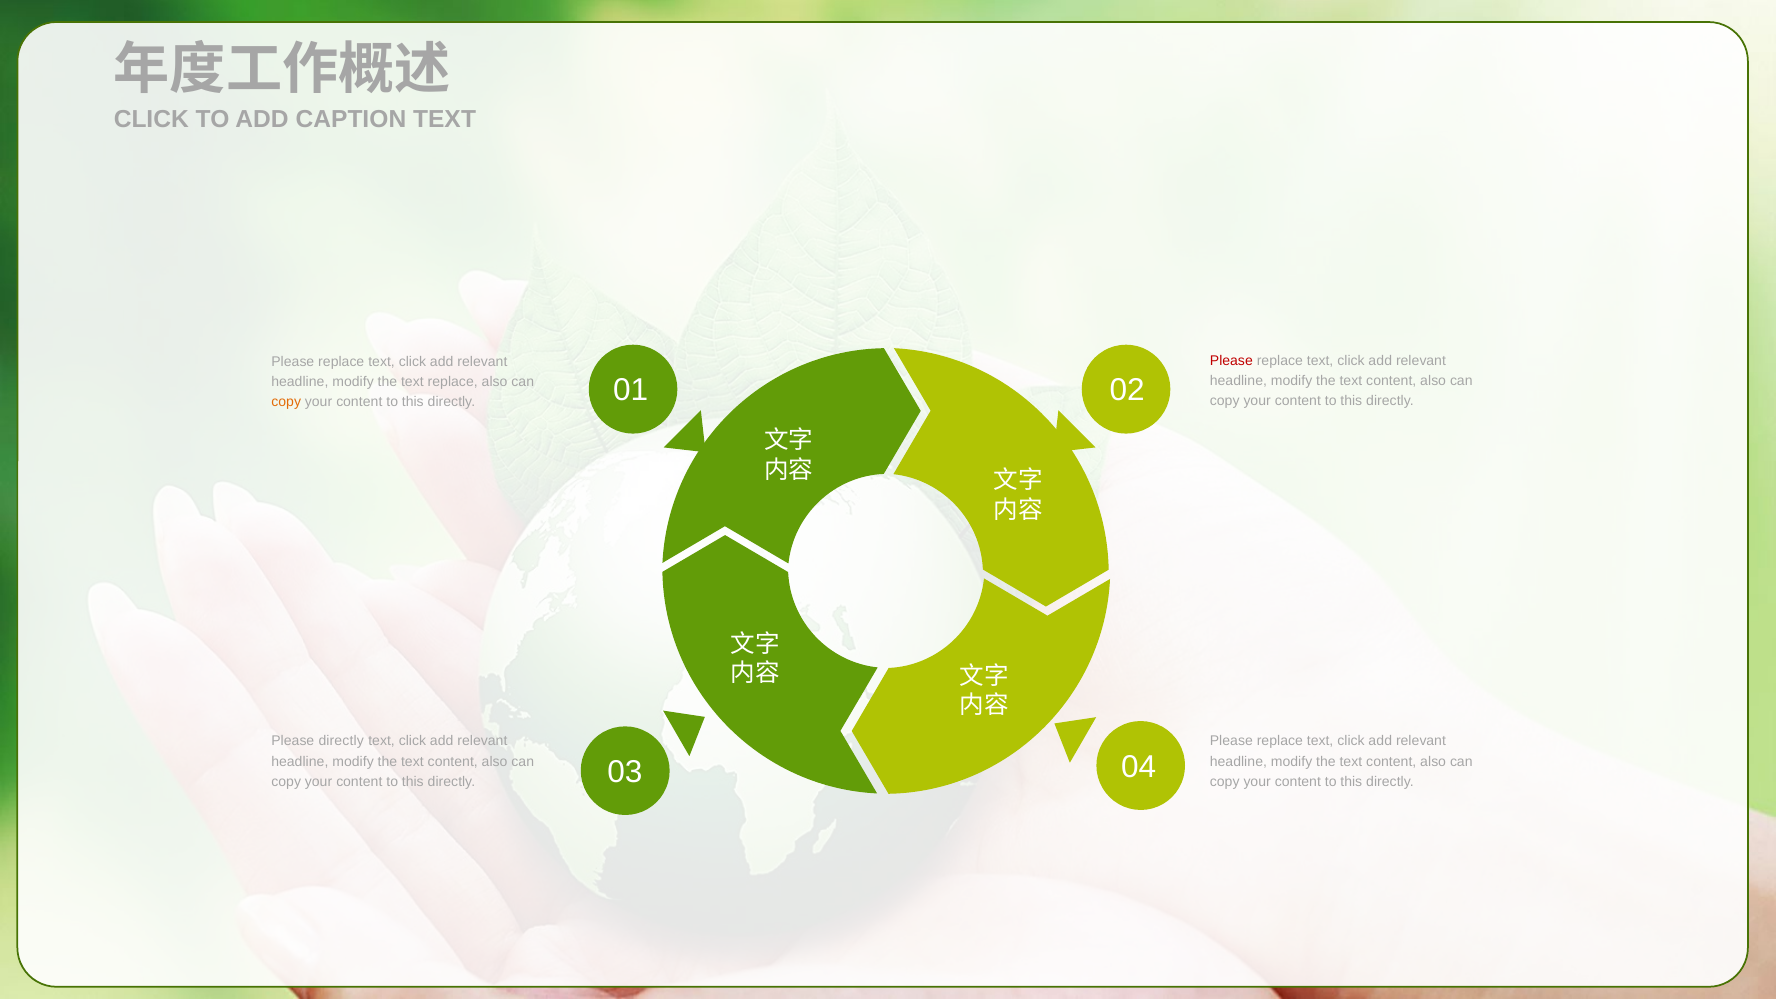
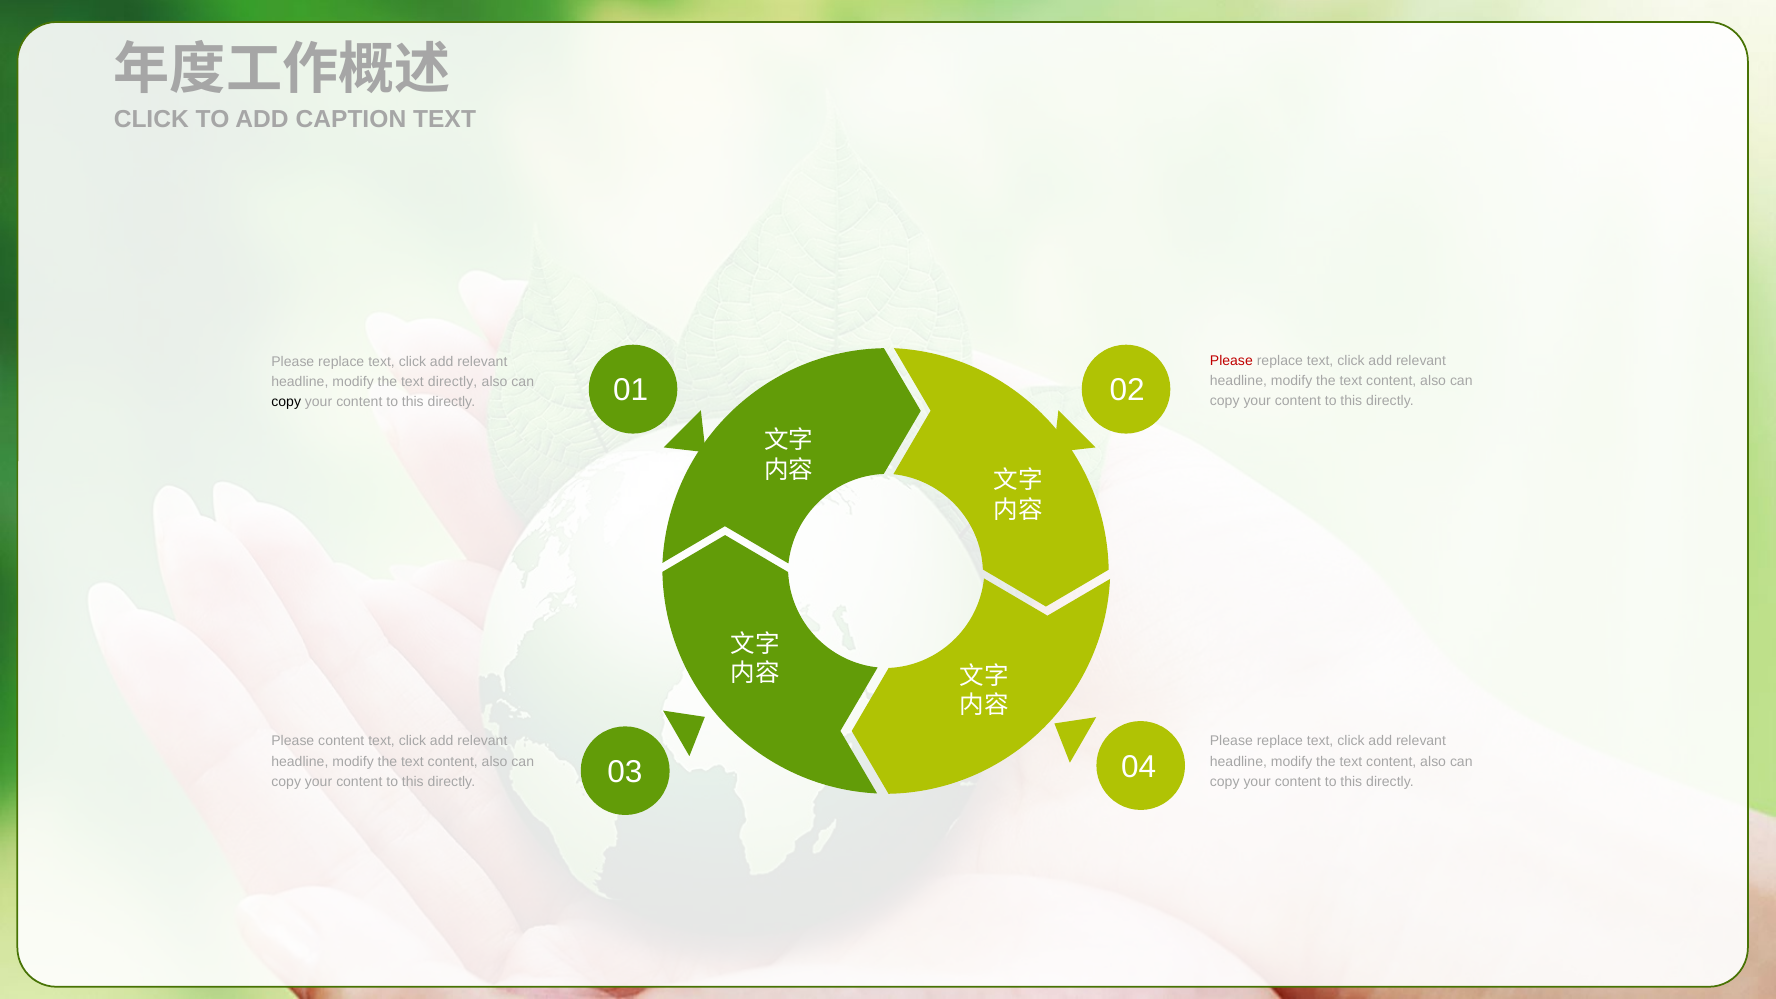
text replace: replace -> directly (453, 382)
copy colour: orange -> black (286, 402)
Please directly: directly -> content (341, 741)
